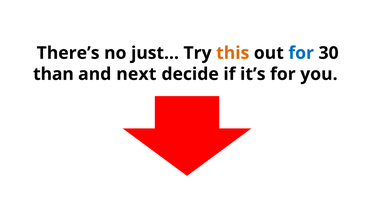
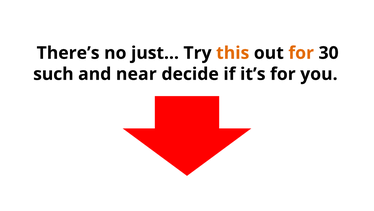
for colour: blue -> orange (301, 53)
than: than -> such (53, 74)
next: next -> near (136, 74)
